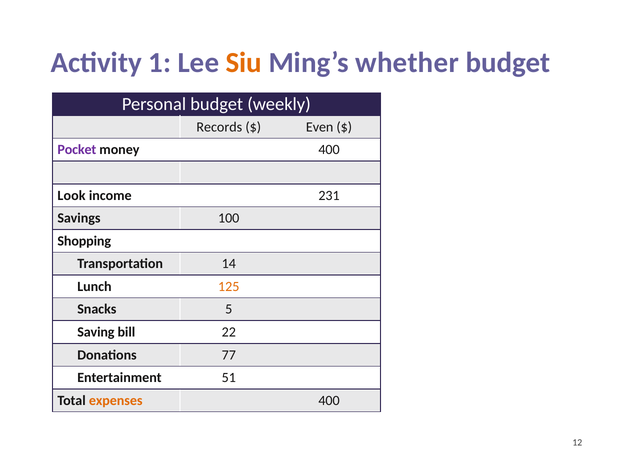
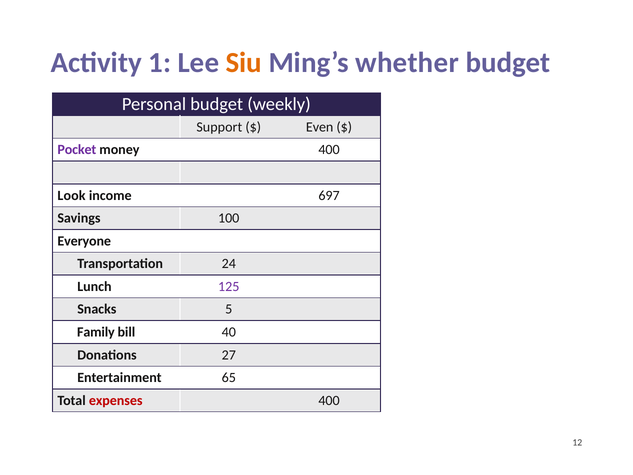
Records: Records -> Support (219, 127)
231: 231 -> 697 (329, 195)
Shopping: Shopping -> Everyone (84, 241)
14: 14 -> 24 (229, 264)
125 colour: orange -> purple (229, 286)
Saving: Saving -> Family (96, 332)
22: 22 -> 40 (229, 332)
77: 77 -> 27 (229, 355)
51: 51 -> 65 (229, 378)
expenses colour: orange -> red (116, 400)
